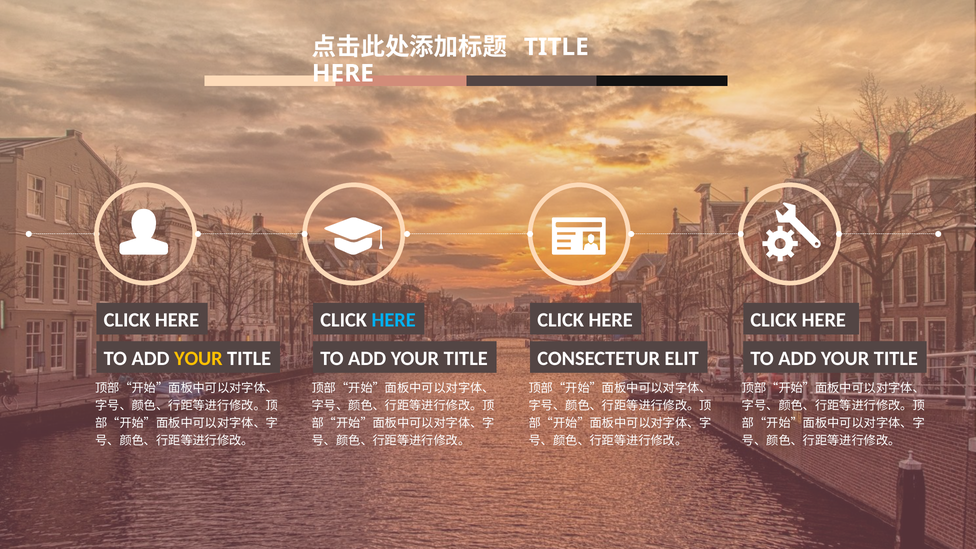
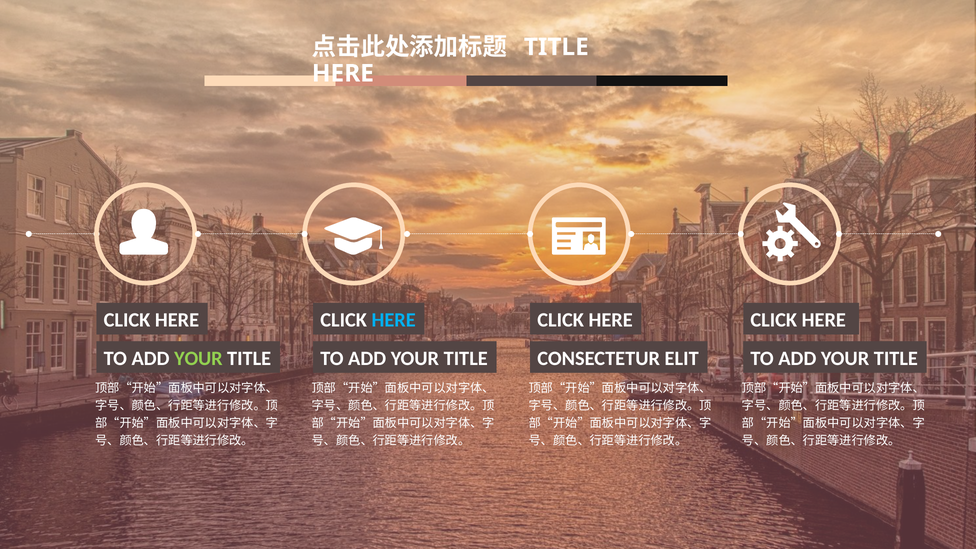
YOUR colour: yellow -> light green (198, 358)
